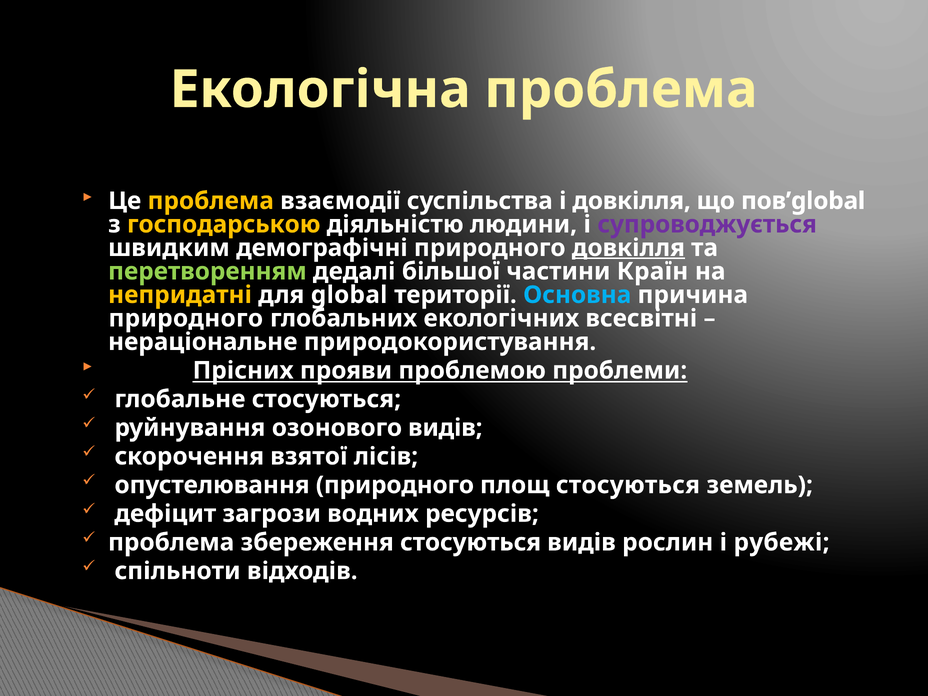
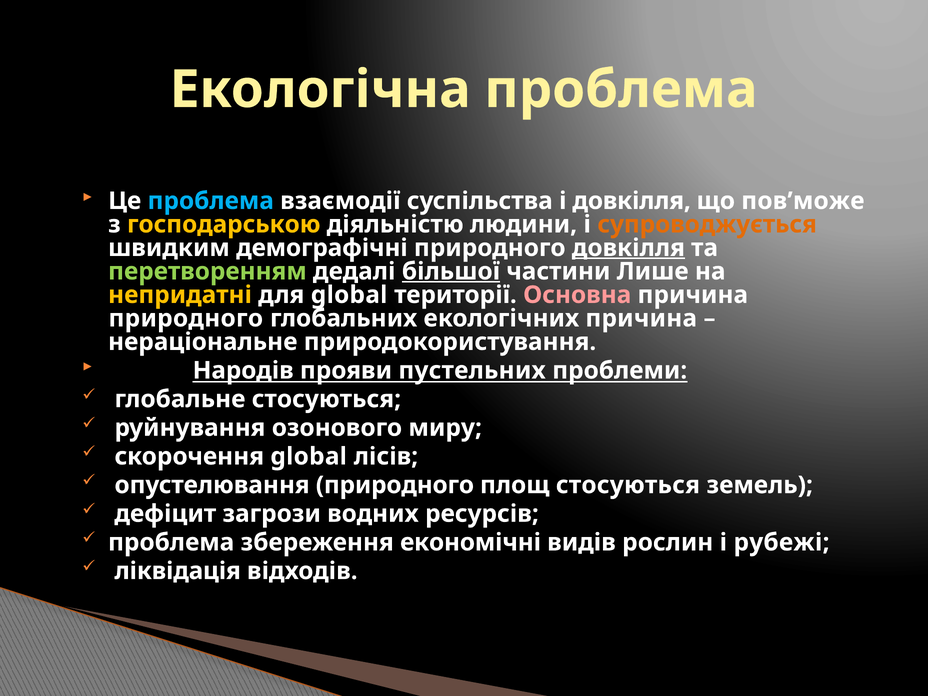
проблема colour: yellow -> light blue (211, 201)
пов’global: пов’global -> пов’може (803, 201)
супроводжується colour: purple -> orange (707, 224)
більшої underline: none -> present (451, 271)
Країн: Країн -> Лише (653, 271)
Основна colour: light blue -> pink (577, 295)
екологічних всесвітні: всесвітні -> причина (641, 318)
Прісних: Прісних -> Народів (243, 371)
проблемою: проблемою -> пустельних (472, 371)
озонового видів: видів -> миру (445, 428)
скорочення взятої: взятої -> global (309, 456)
збереження стосуються: стосуються -> економічні (471, 542)
спільноти: спільноти -> ліквідація (178, 571)
